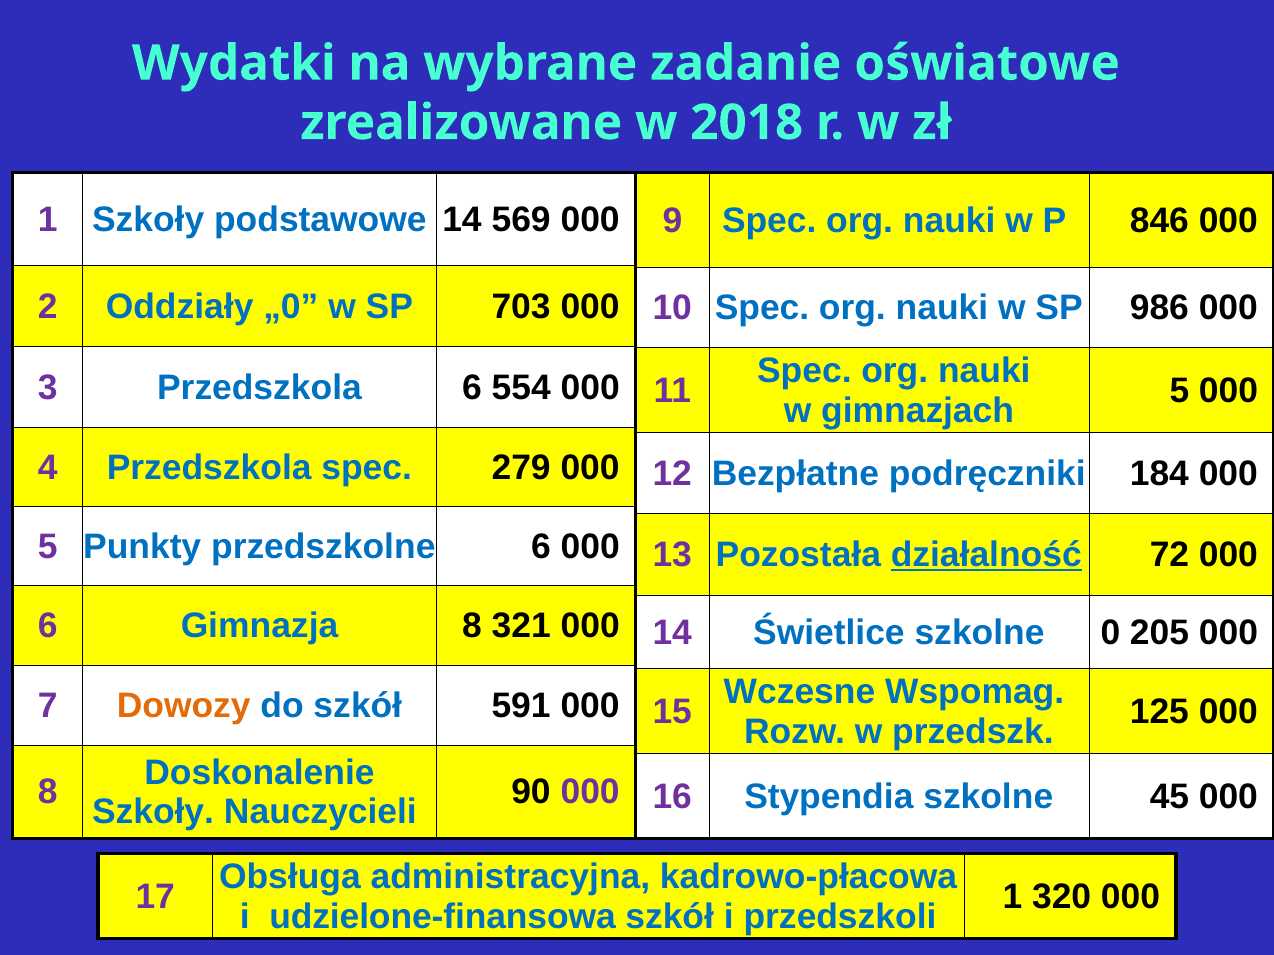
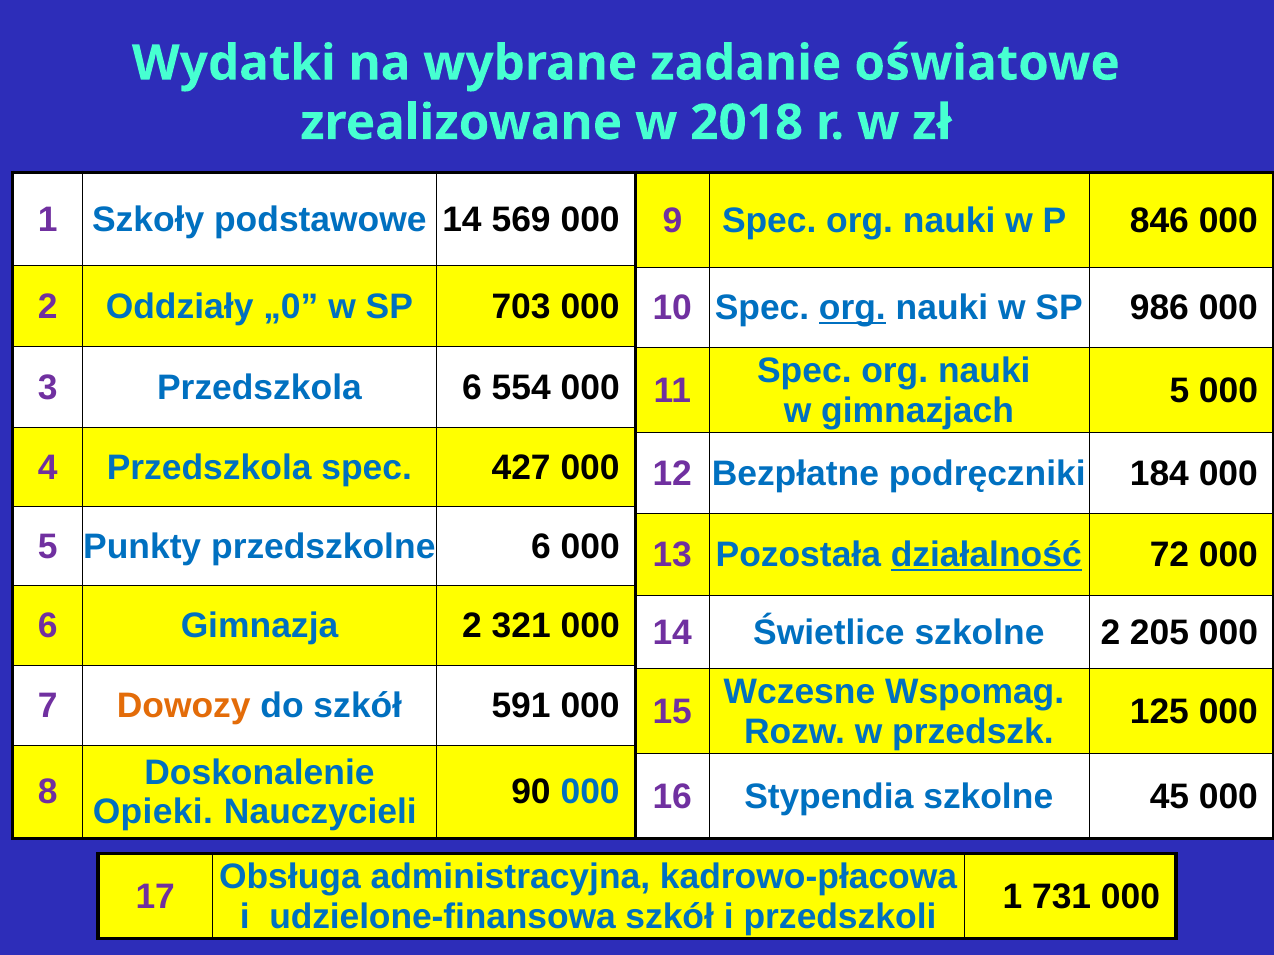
org underline: none -> present (852, 308)
279: 279 -> 427 (521, 468)
Gimnazja 8: 8 -> 2 (472, 627)
szkolne 0: 0 -> 2 (1110, 633)
000 colour: purple -> blue (590, 793)
Szkoły: Szkoły -> Opieki (153, 812)
320: 320 -> 731 (1062, 897)
